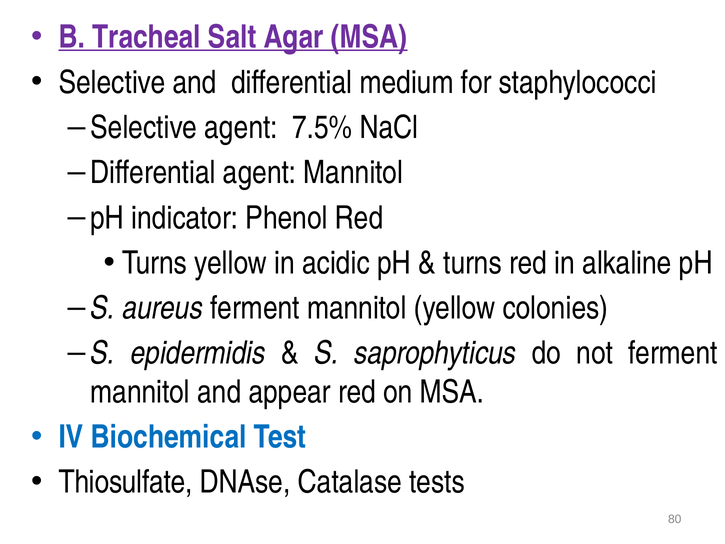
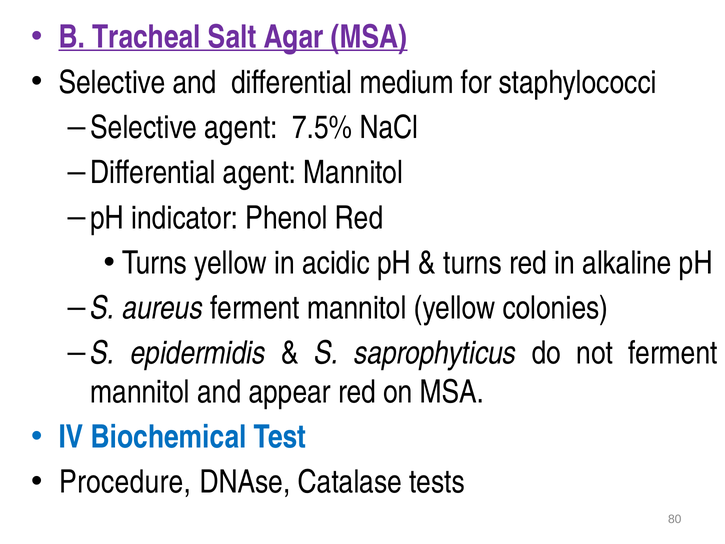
Thiosulfate: Thiosulfate -> Procedure (125, 482)
